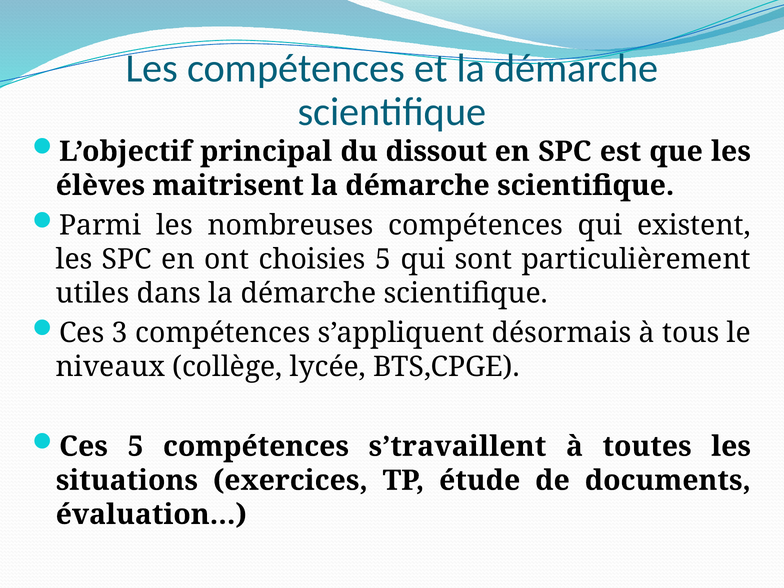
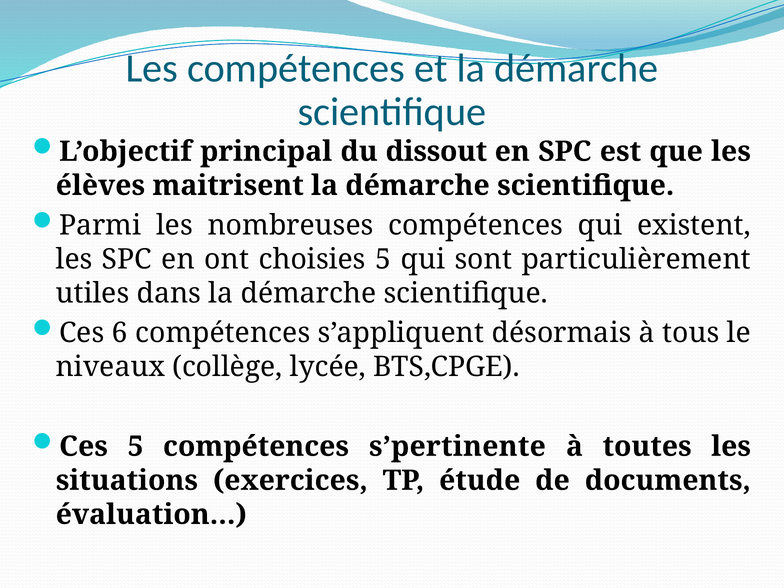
3: 3 -> 6 (120, 333)
s’travaillent: s’travaillent -> s’pertinente (457, 446)
